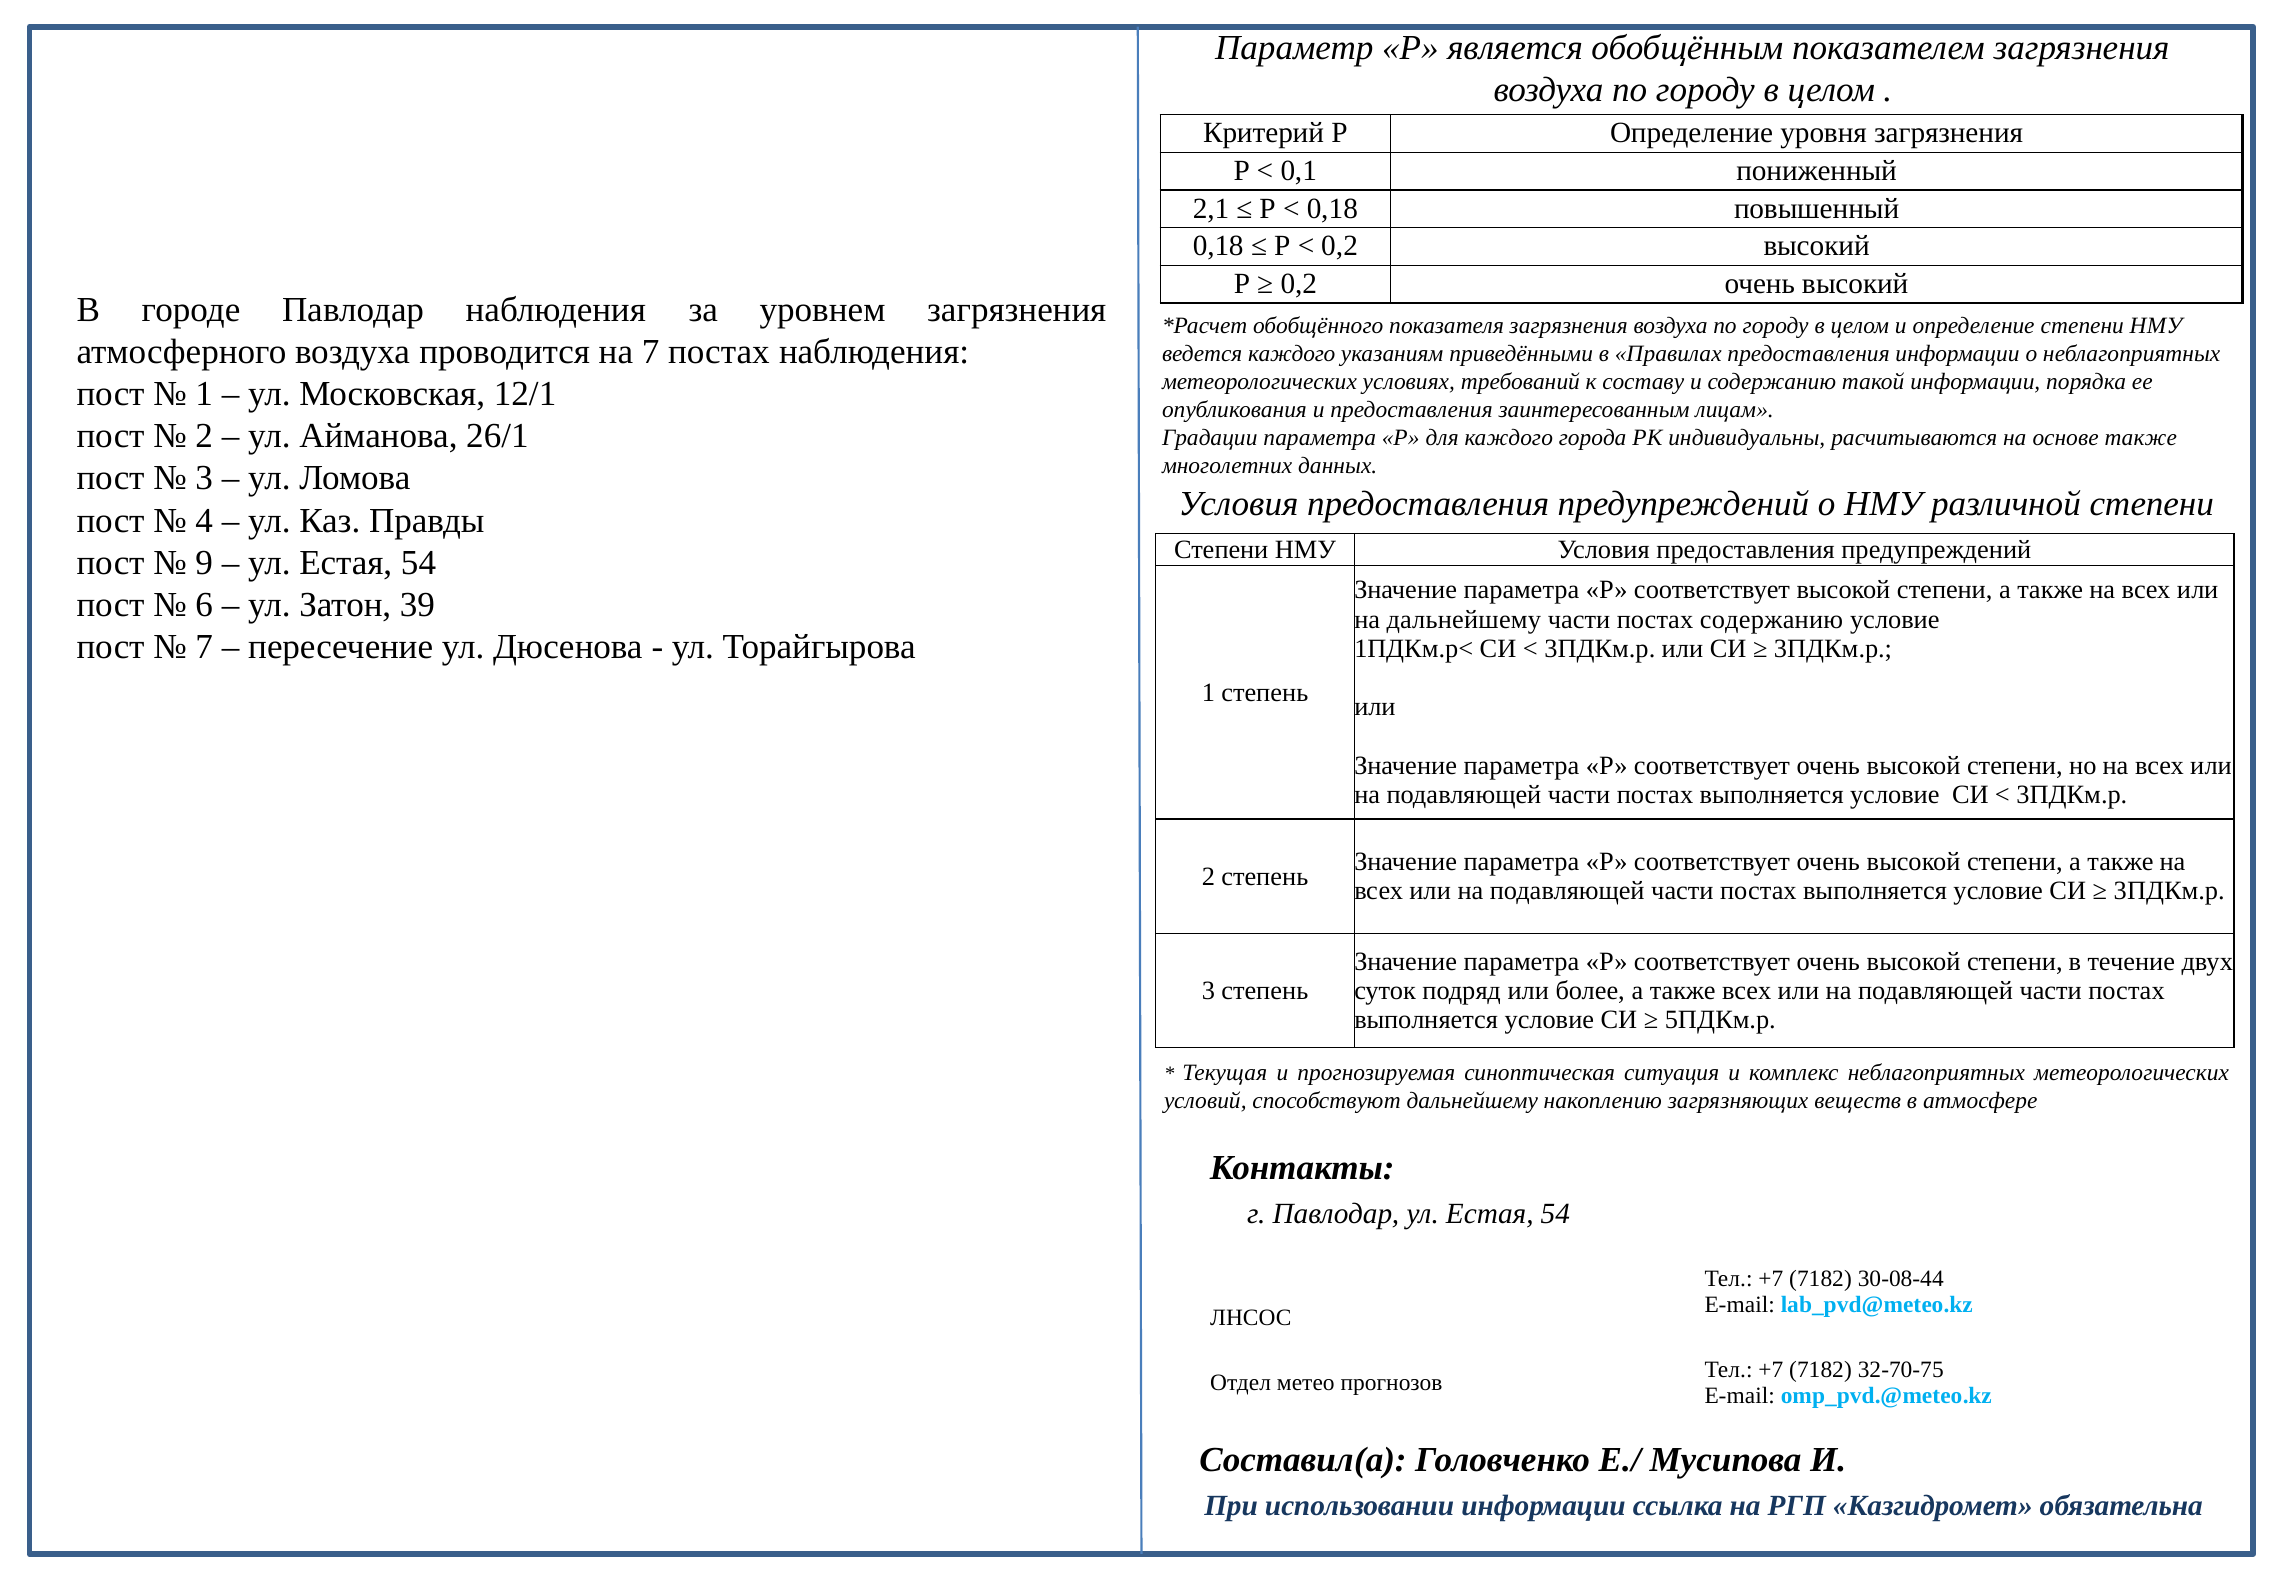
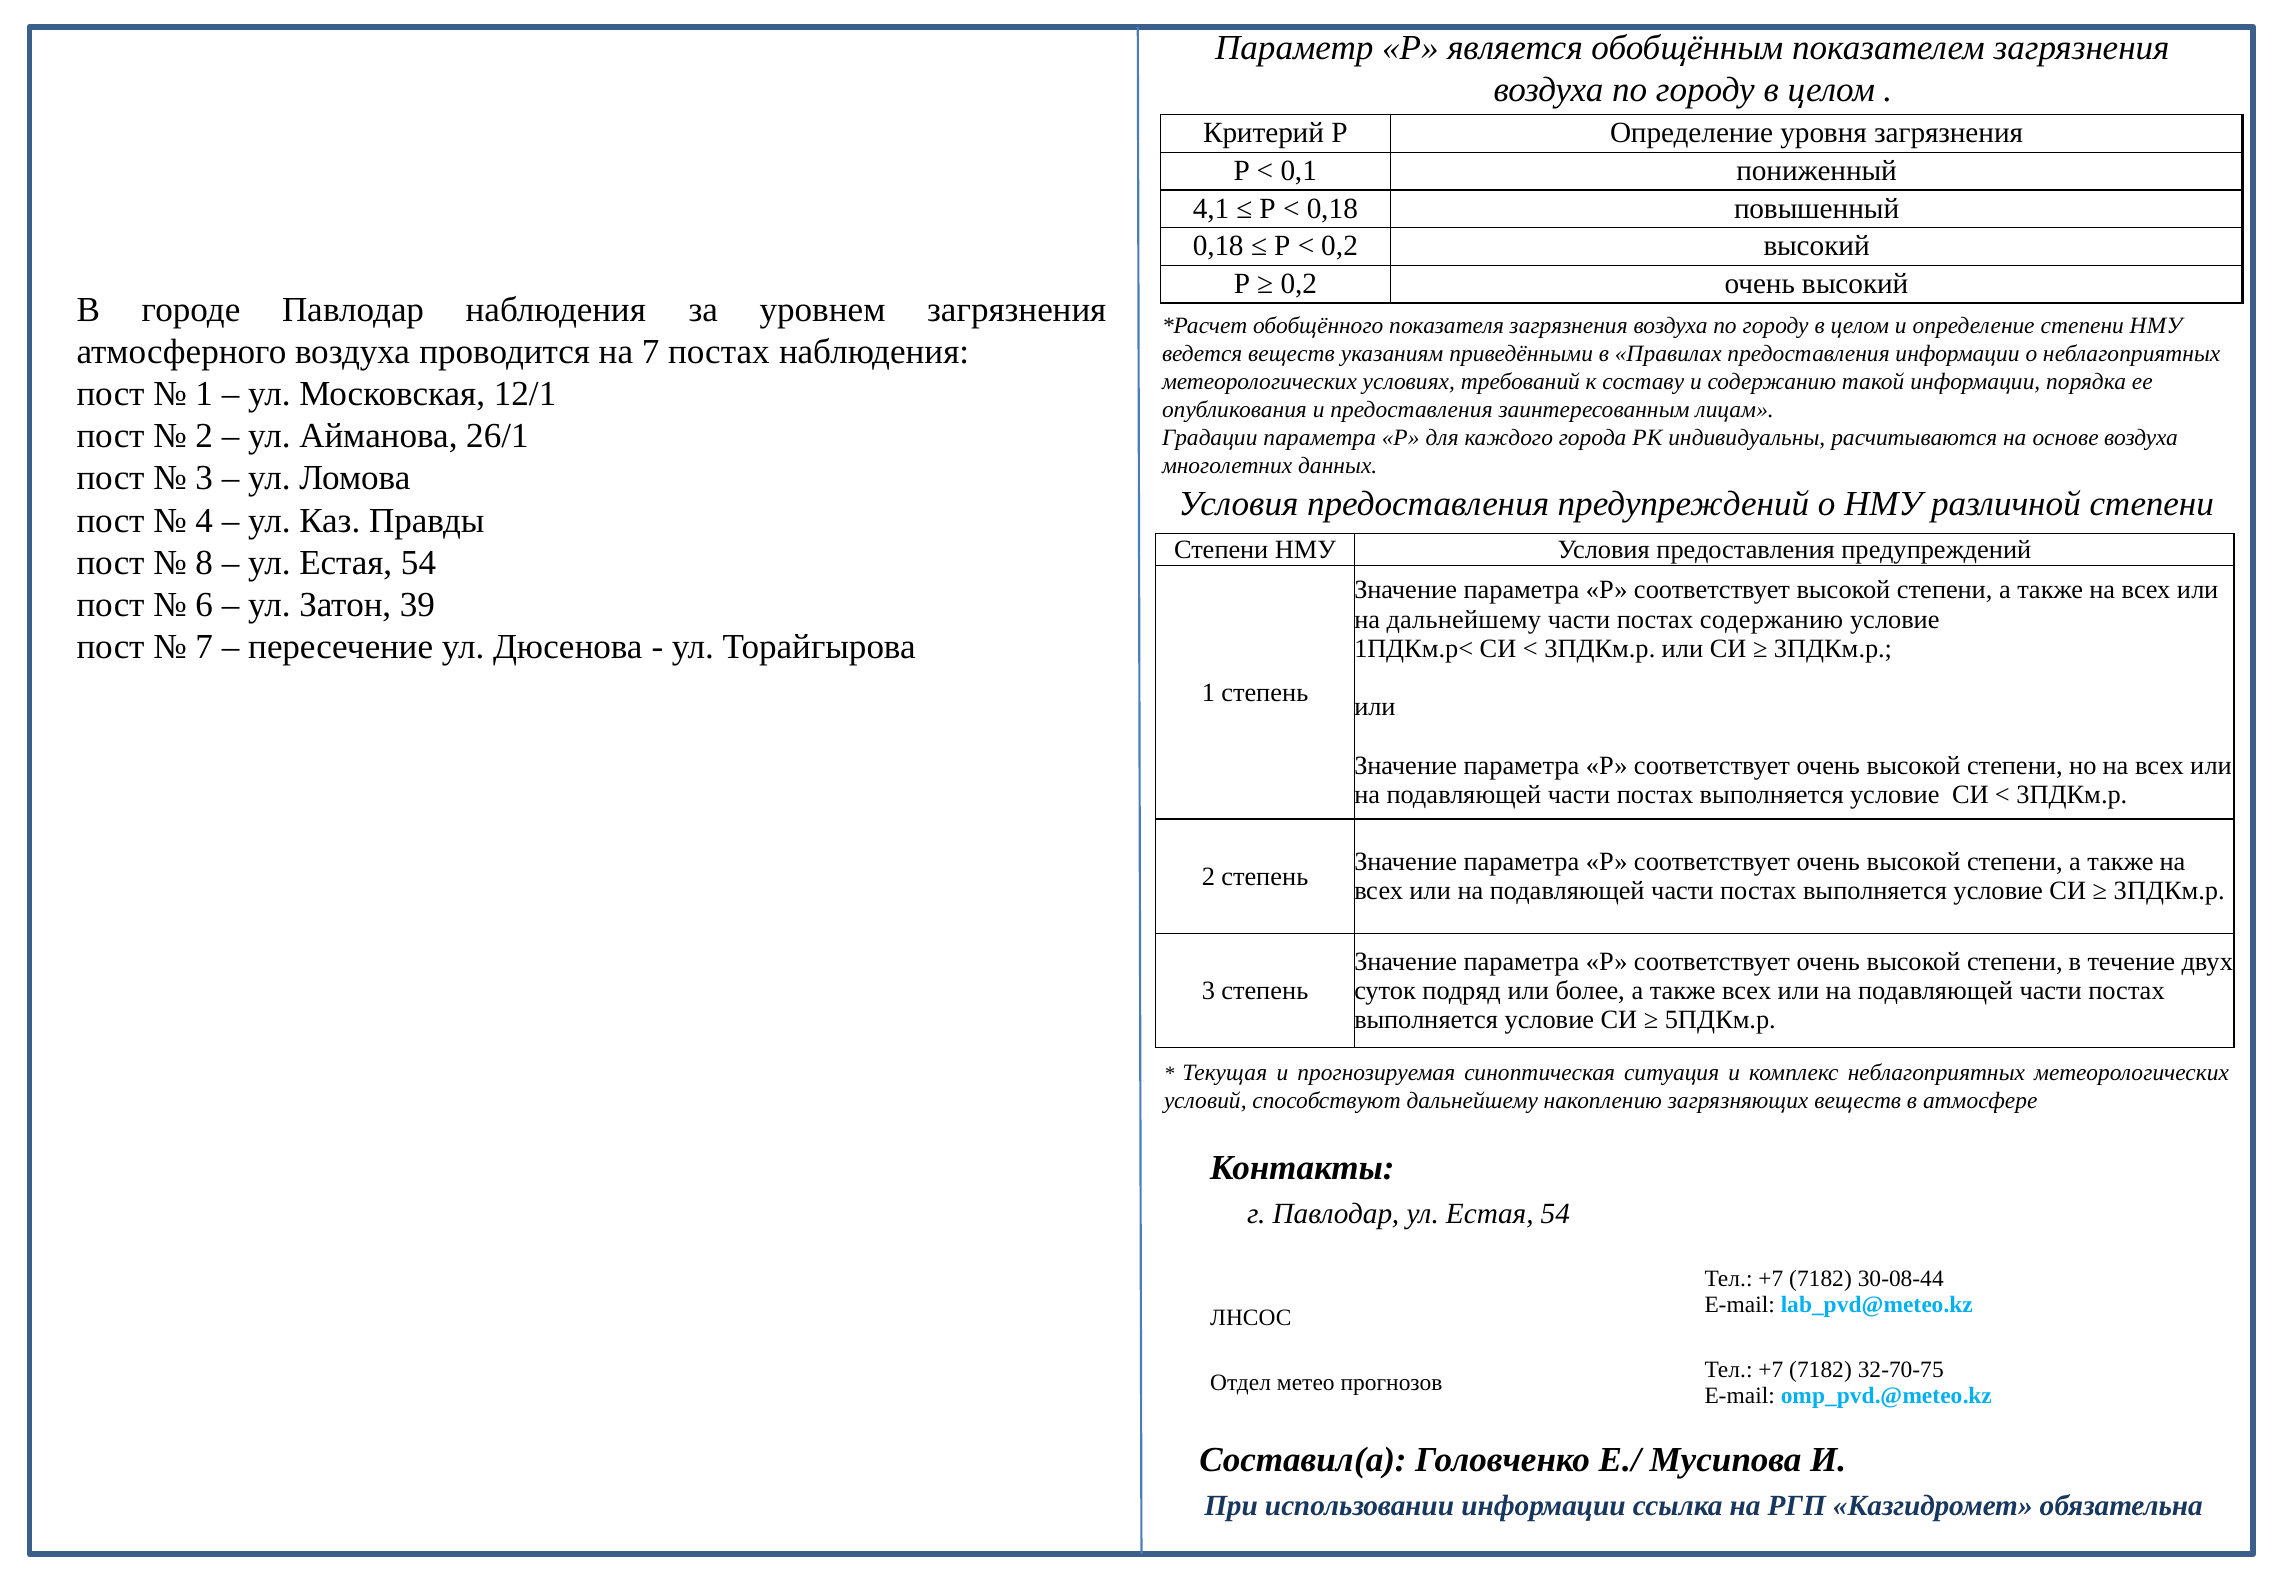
2,1: 2,1 -> 4,1 (1211, 209)
ведется каждого: каждого -> веществ (1292, 354)
основе также: также -> воздуха (2141, 438)
9: 9 -> 8 (204, 562)
